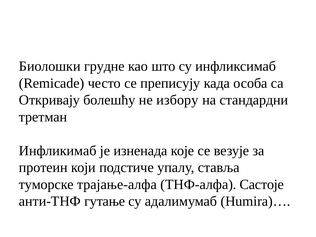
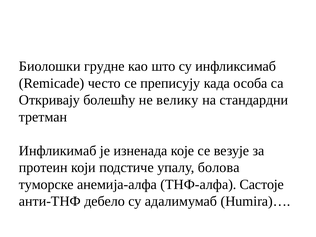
избору: избору -> велику (177, 100)
ставља: ставља -> болова (219, 168)
трајање-алфа: трајање-алфа -> анемија-алфа (117, 184)
гутање: гутање -> дебело (105, 201)
